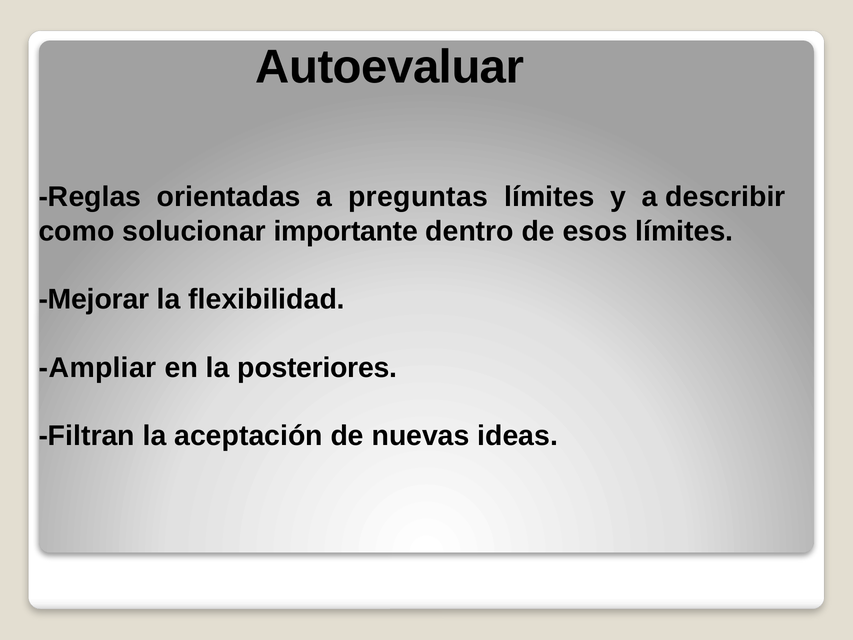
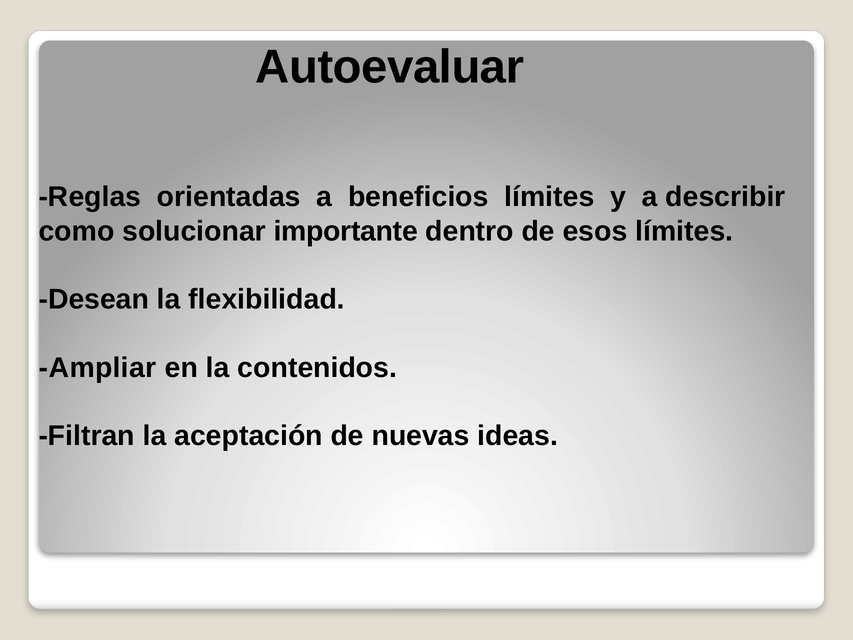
preguntas: preguntas -> beneficios (418, 197)
Mejorar: Mejorar -> Desean (94, 299)
posteriores: posteriores -> contenidos (317, 368)
